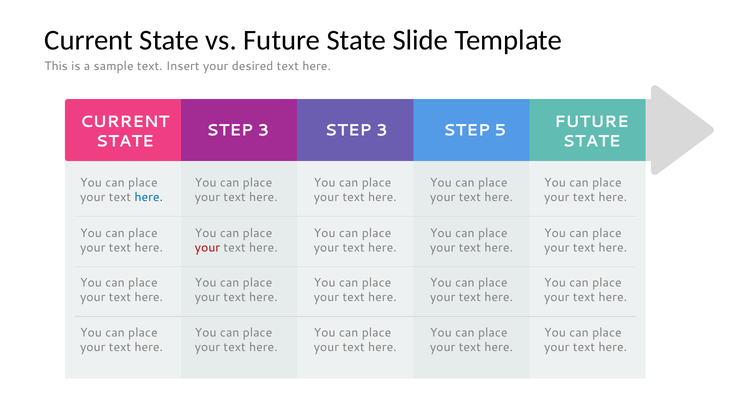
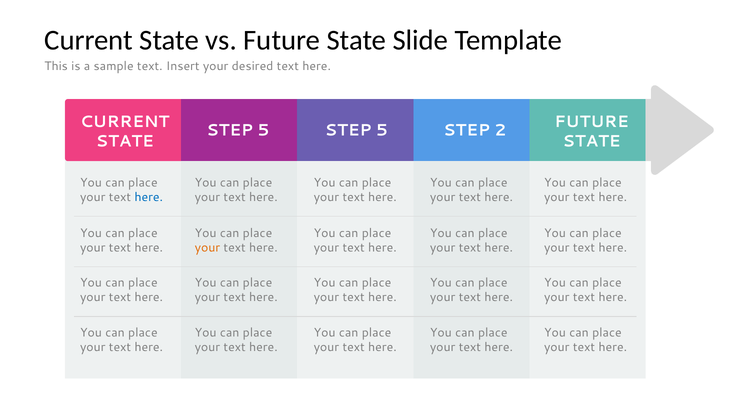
3: 3 -> 5 (263, 130)
3: 3 -> 5 (382, 130)
5: 5 -> 2 (500, 130)
your colour: red -> orange (207, 248)
